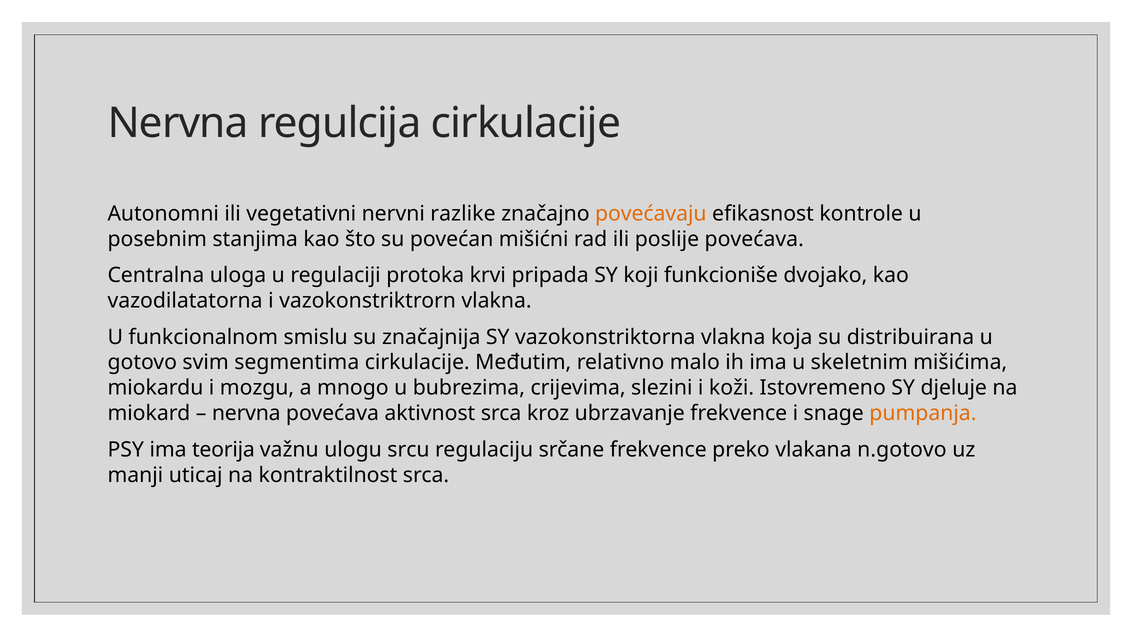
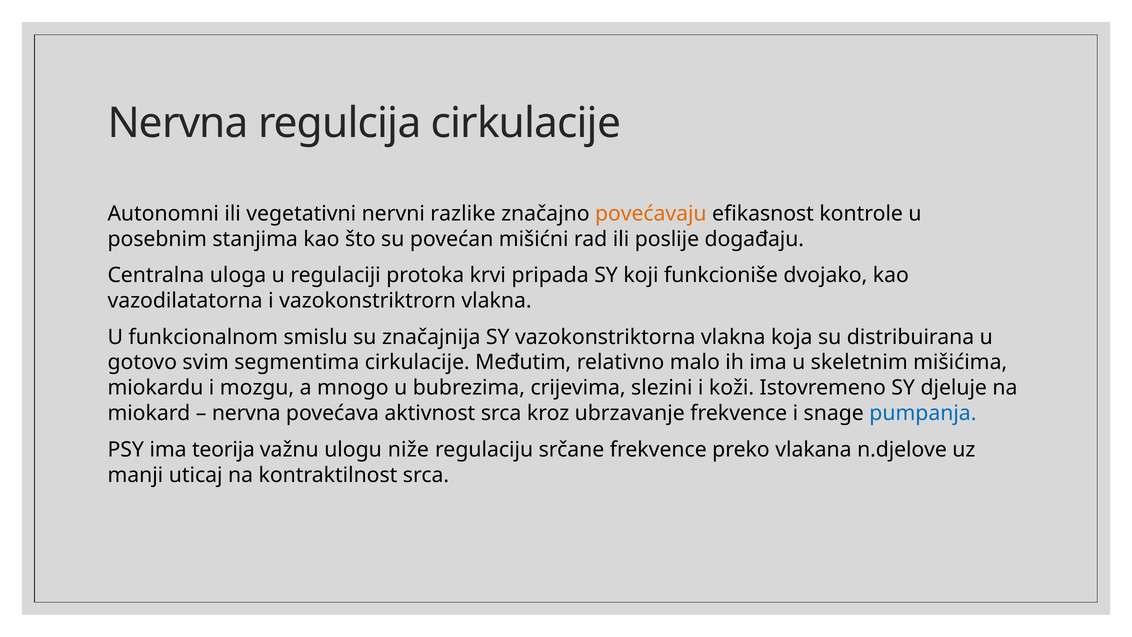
poslije povećava: povećava -> događaju (754, 239)
pumpanja colour: orange -> blue (923, 413)
srcu: srcu -> niže (408, 449)
n.gotovo: n.gotovo -> n.djelove (902, 449)
